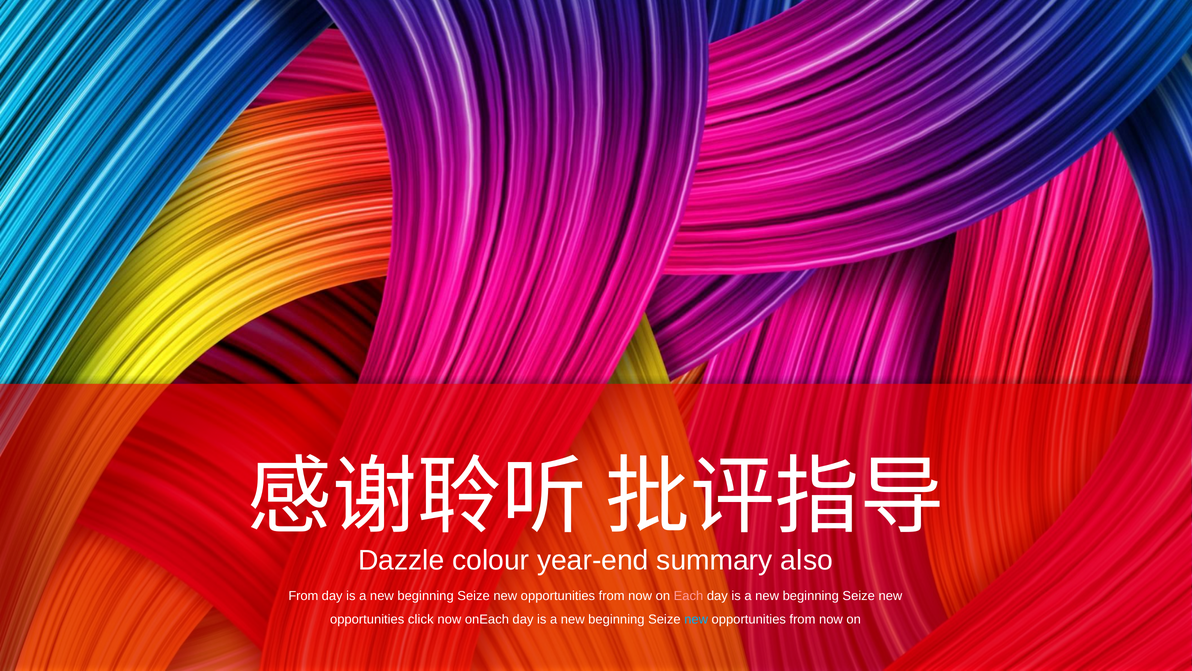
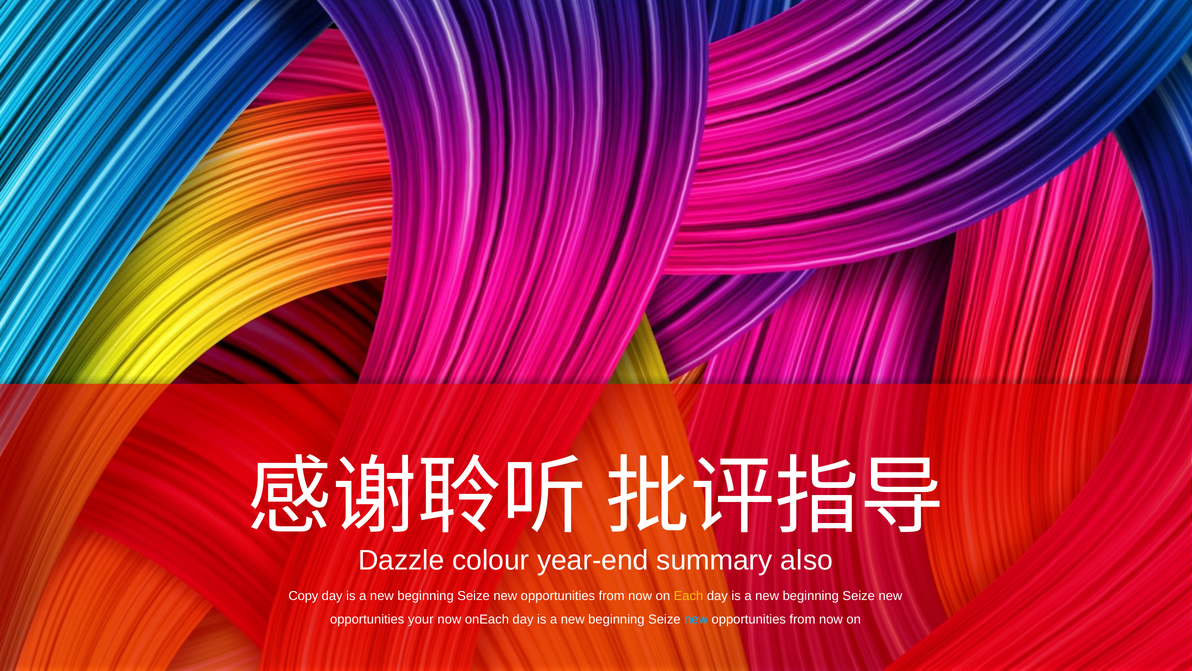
From: From -> Copy (303, 596)
Each colour: pink -> yellow (688, 596)
click: click -> your (421, 619)
